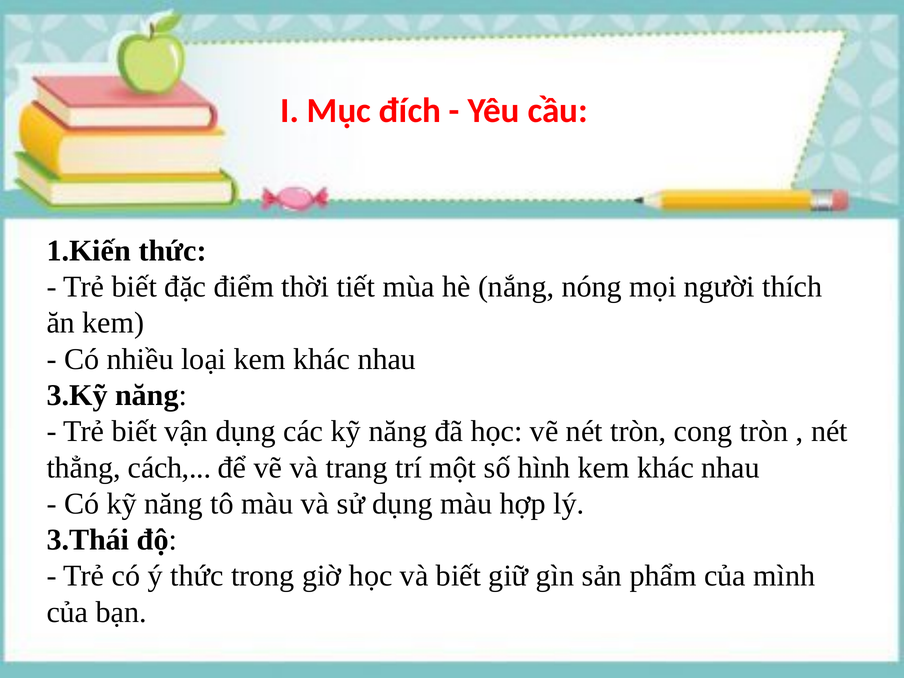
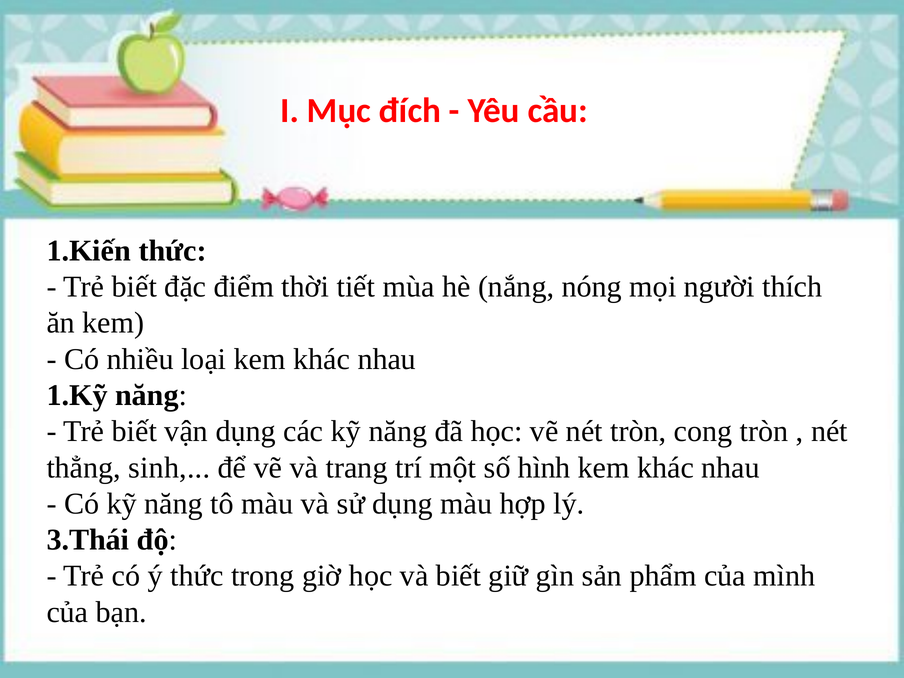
3.Kỹ: 3.Kỹ -> 1.Kỹ (77, 395)
cách: cách -> sinh (169, 468)
